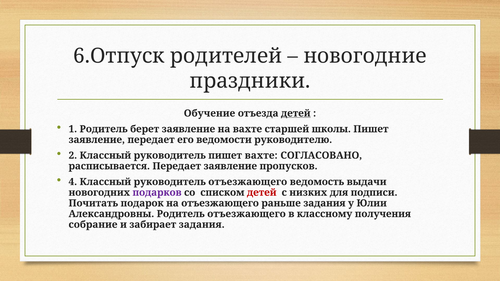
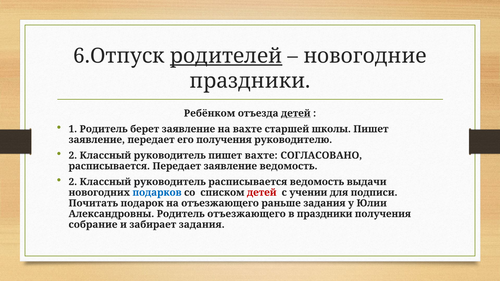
родителей underline: none -> present (226, 56)
Обучение: Обучение -> Ребёнком (210, 113)
его ведомости: ведомости -> получения (224, 140)
заявление пропусков: пропусков -> ведомость (289, 166)
4: 4 -> 2 (73, 182)
руководитель отъезжающего: отъезжающего -> расписывается (248, 182)
подарков colour: purple -> blue (157, 193)
низких: низких -> учении (308, 193)
в классному: классному -> праздники (325, 214)
